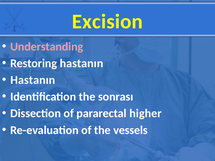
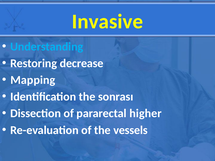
Excision: Excision -> Invasive (107, 22)
Understanding colour: pink -> light blue (47, 47)
Restoring hastanın: hastanın -> decrease (82, 63)
Hastanın: Hastanın -> Mapping (33, 80)
